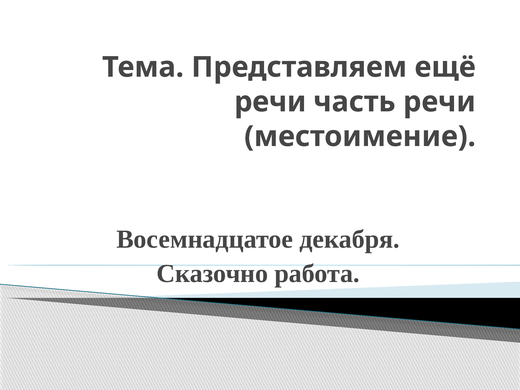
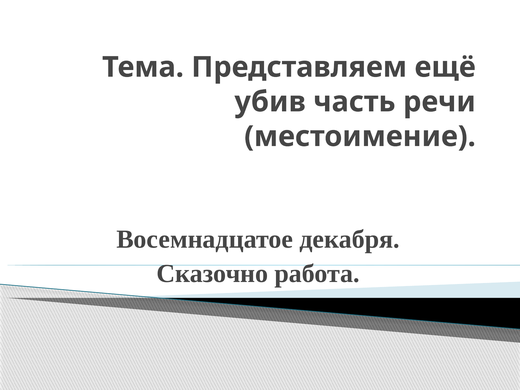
речи: речи -> убив (270, 102)
